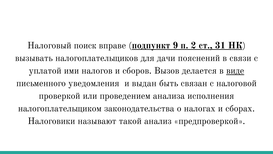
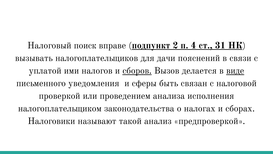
9: 9 -> 2 (175, 45)
2: 2 -> 4 (193, 45)
сборов underline: none -> present (137, 71)
выдан: выдан -> сферы (144, 83)
